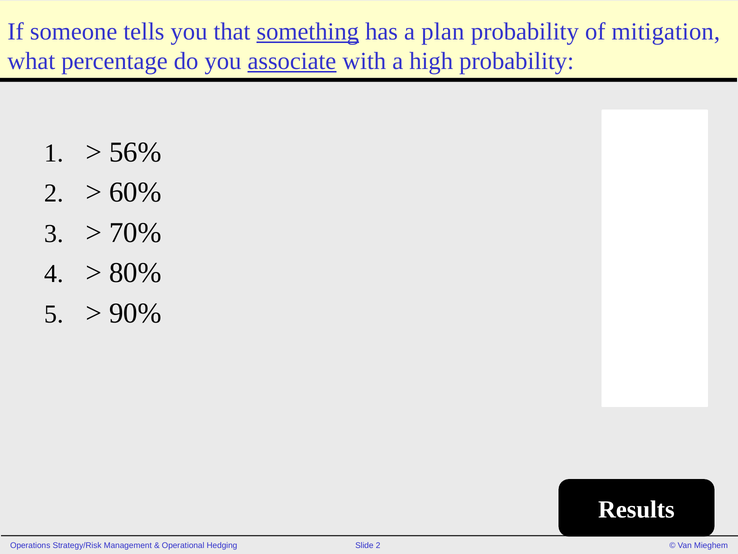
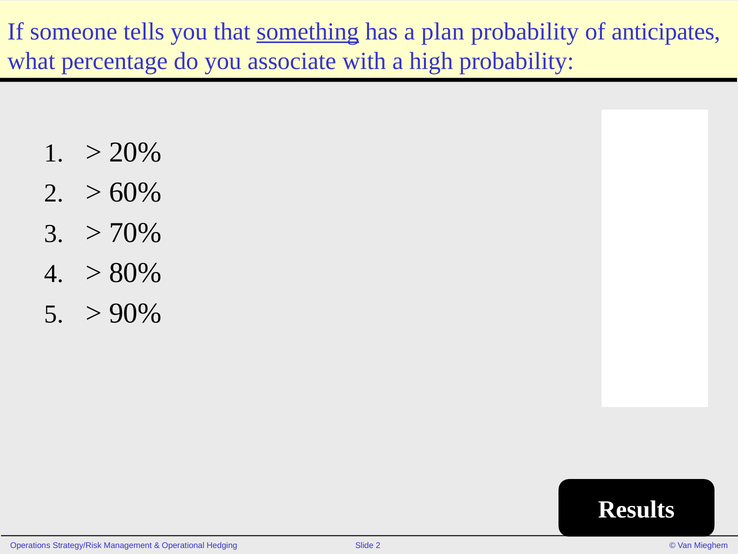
mitigation: mitigation -> anticipates (666, 31)
associate underline: present -> none (292, 61)
56%: 56% -> 20% (135, 152)
